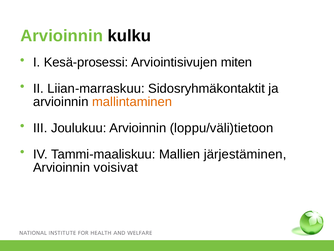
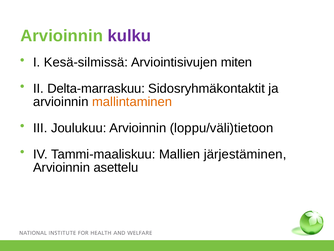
kulku colour: black -> purple (129, 36)
Kesä-prosessi: Kesä-prosessi -> Kesä-silmissä (86, 62)
Liian-marraskuu: Liian-marraskuu -> Delta-marraskuu (96, 88)
voisivat: voisivat -> asettelu (116, 167)
